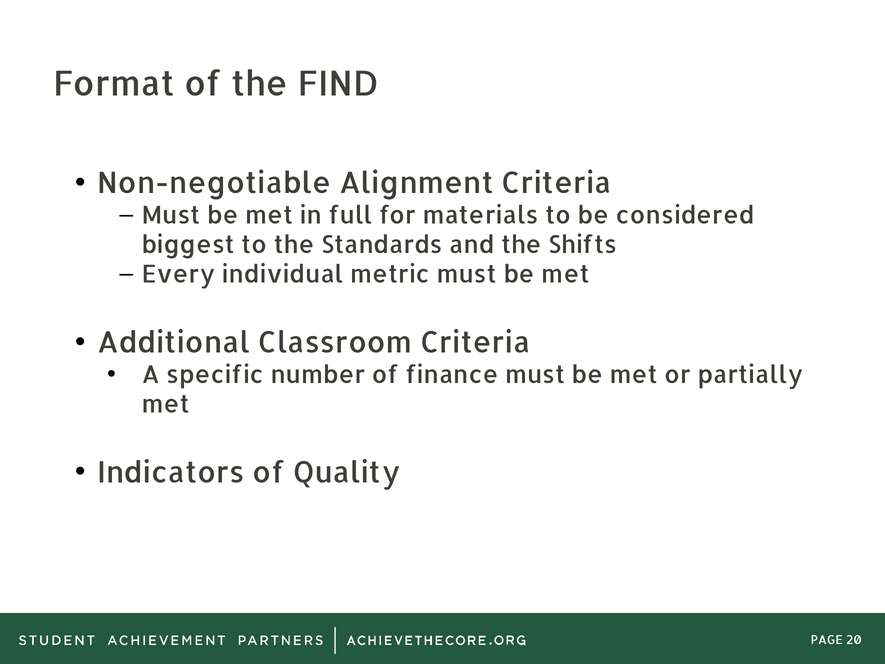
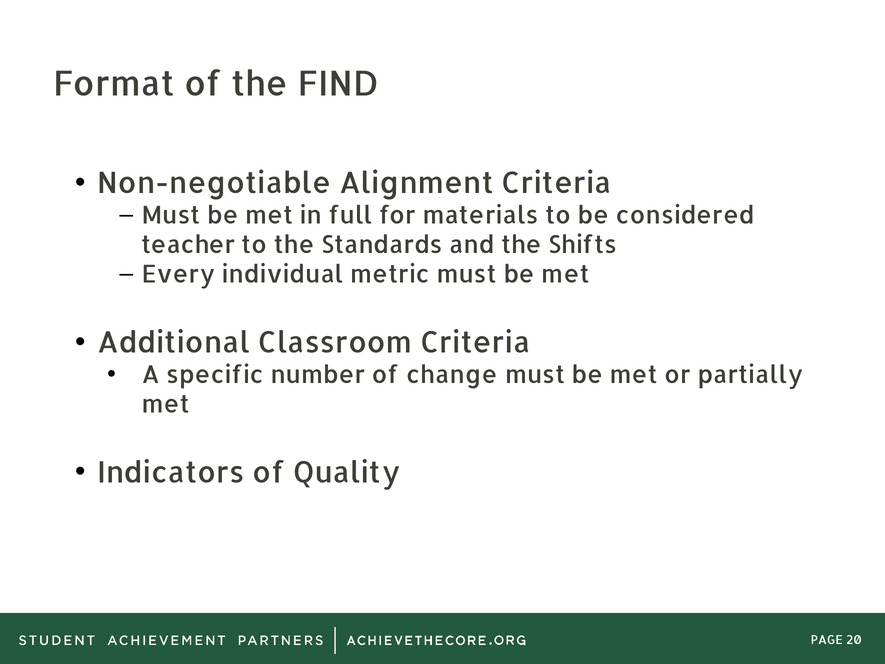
biggest: biggest -> teacher (188, 245)
finance: finance -> change (452, 375)
